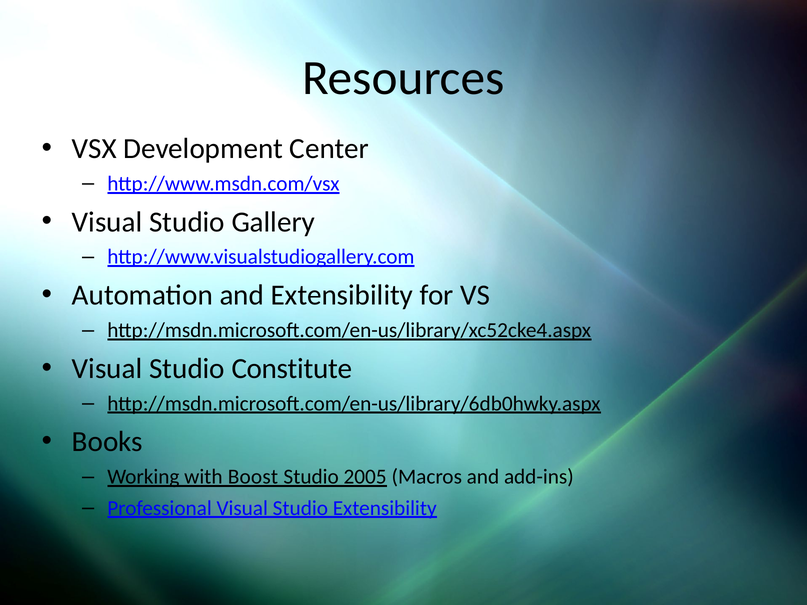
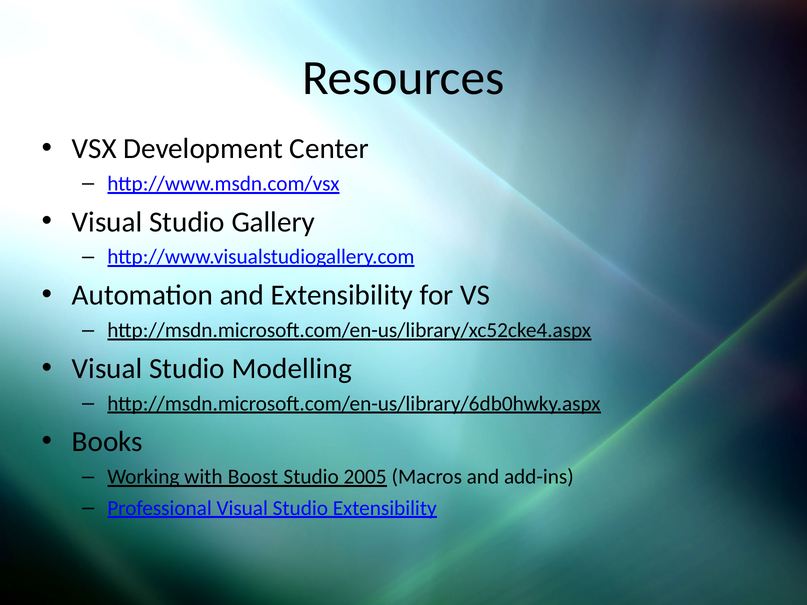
Constitute: Constitute -> Modelling (292, 369)
